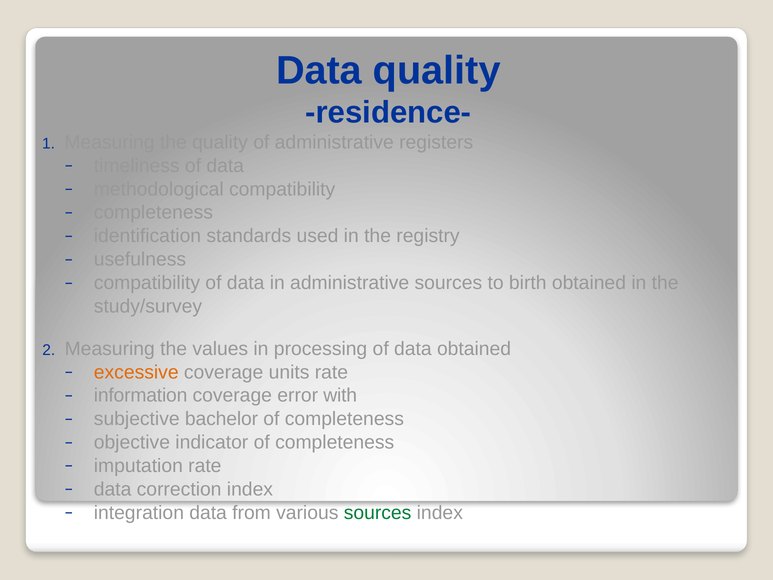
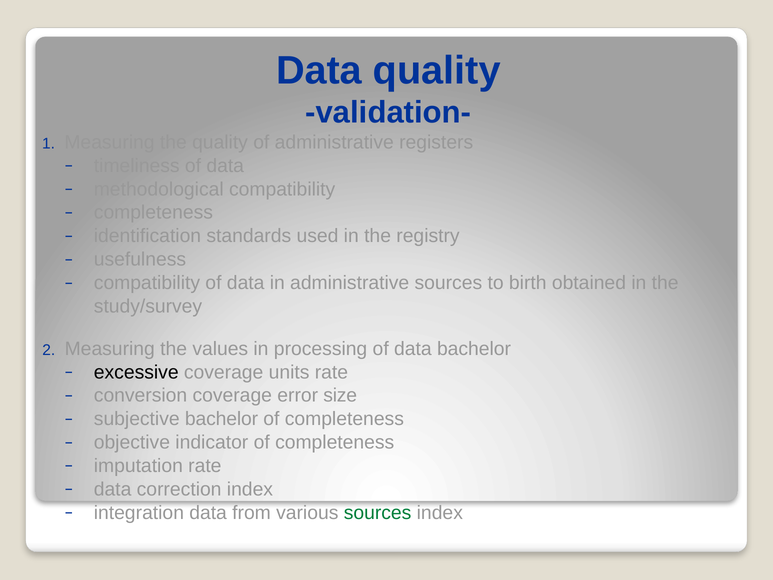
residence-: residence- -> validation- (388, 113)
data obtained: obtained -> bachelor (474, 349)
excessive colour: orange -> black (136, 372)
information: information -> conversion (141, 395)
with: with -> size (340, 395)
